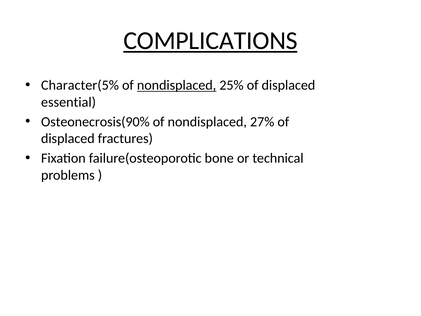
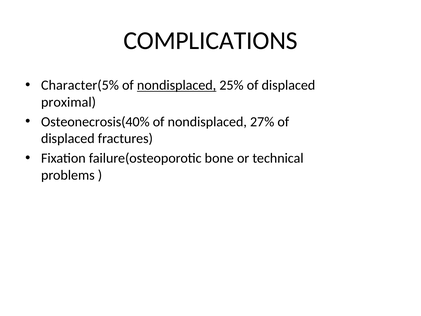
COMPLICATIONS underline: present -> none (210, 41)
essential: essential -> proximal (69, 102)
Osteonecrosis(90%: Osteonecrosis(90% -> Osteonecrosis(40% (95, 122)
